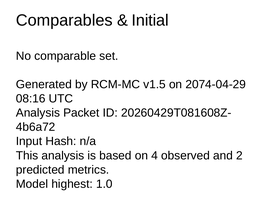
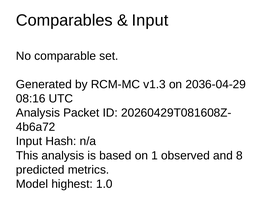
Initial: Initial -> Input (150, 20)
v1.5: v1.5 -> v1.3 (155, 84)
2074-04-29: 2074-04-29 -> 2036-04-29 (216, 84)
4: 4 -> 1 (155, 155)
2: 2 -> 8 (239, 155)
